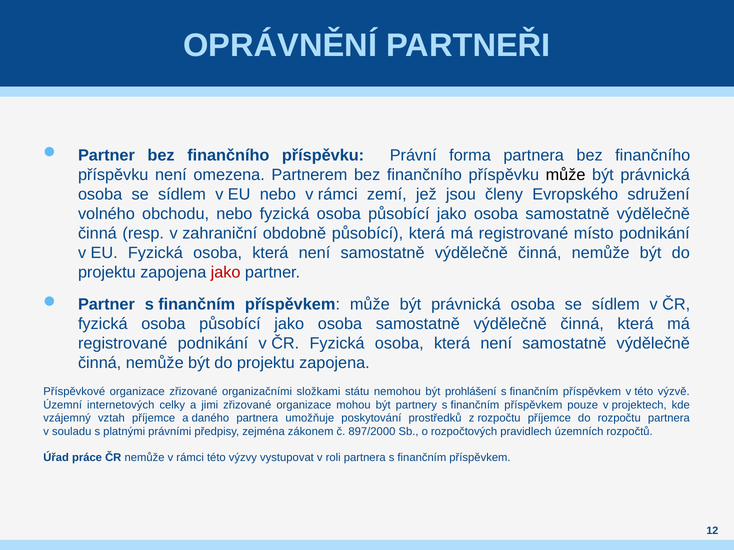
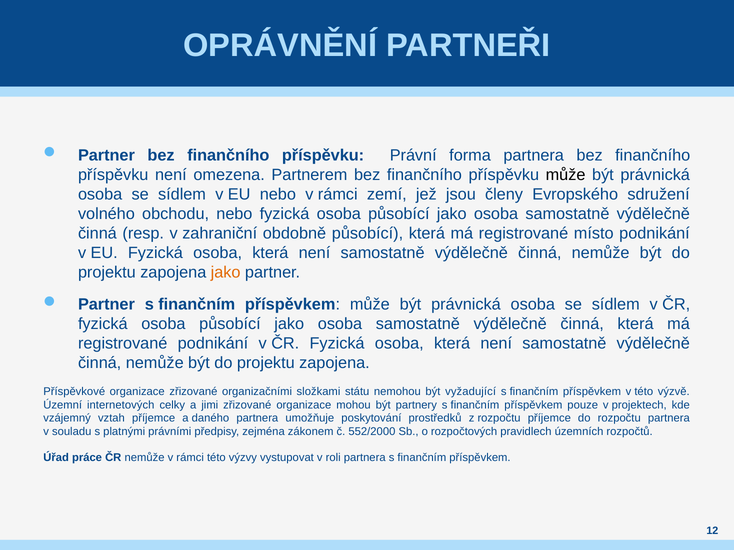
jako colour: red -> orange (226, 273)
prohlášení: prohlášení -> vyžadující (471, 392)
897/2000: 897/2000 -> 552/2000 (372, 432)
